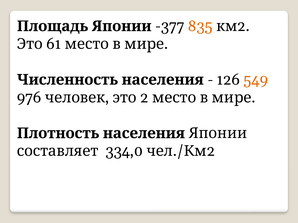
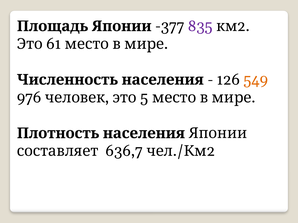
835 colour: orange -> purple (200, 26)
2: 2 -> 5 (144, 98)
334,0: 334,0 -> 636,7 (124, 151)
